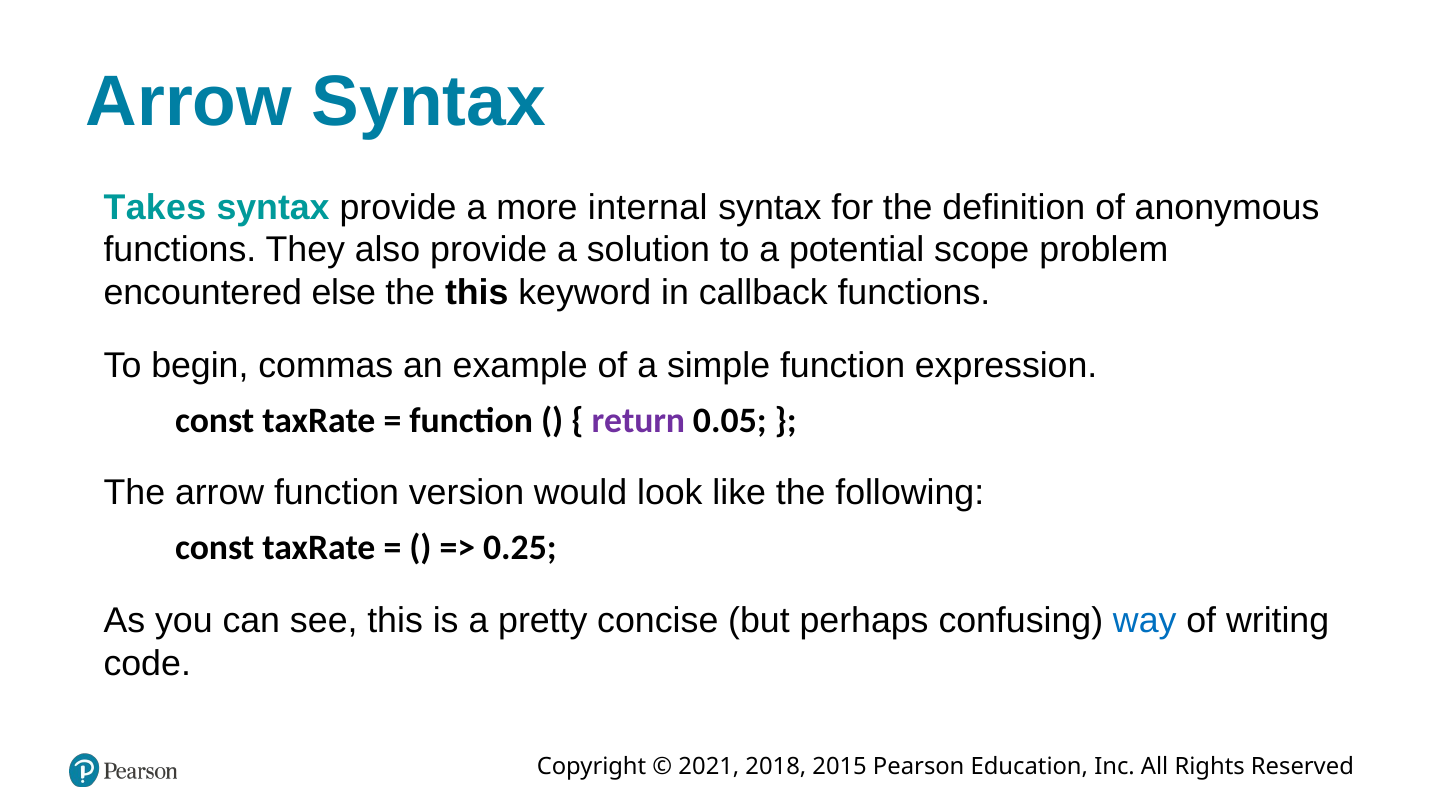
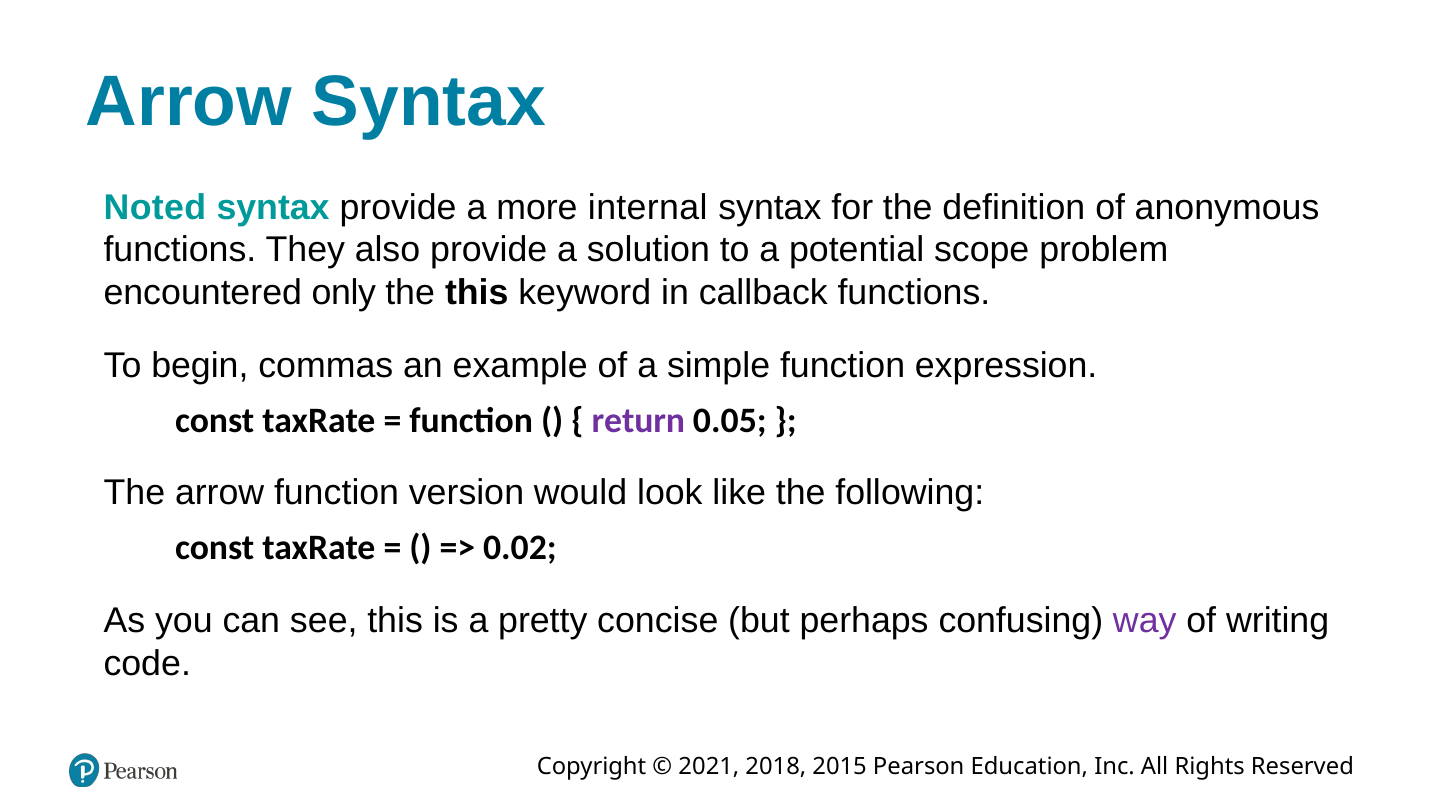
Takes: Takes -> Noted (155, 207)
else: else -> only (344, 293)
0.25: 0.25 -> 0.02 (520, 548)
way colour: blue -> purple (1145, 620)
